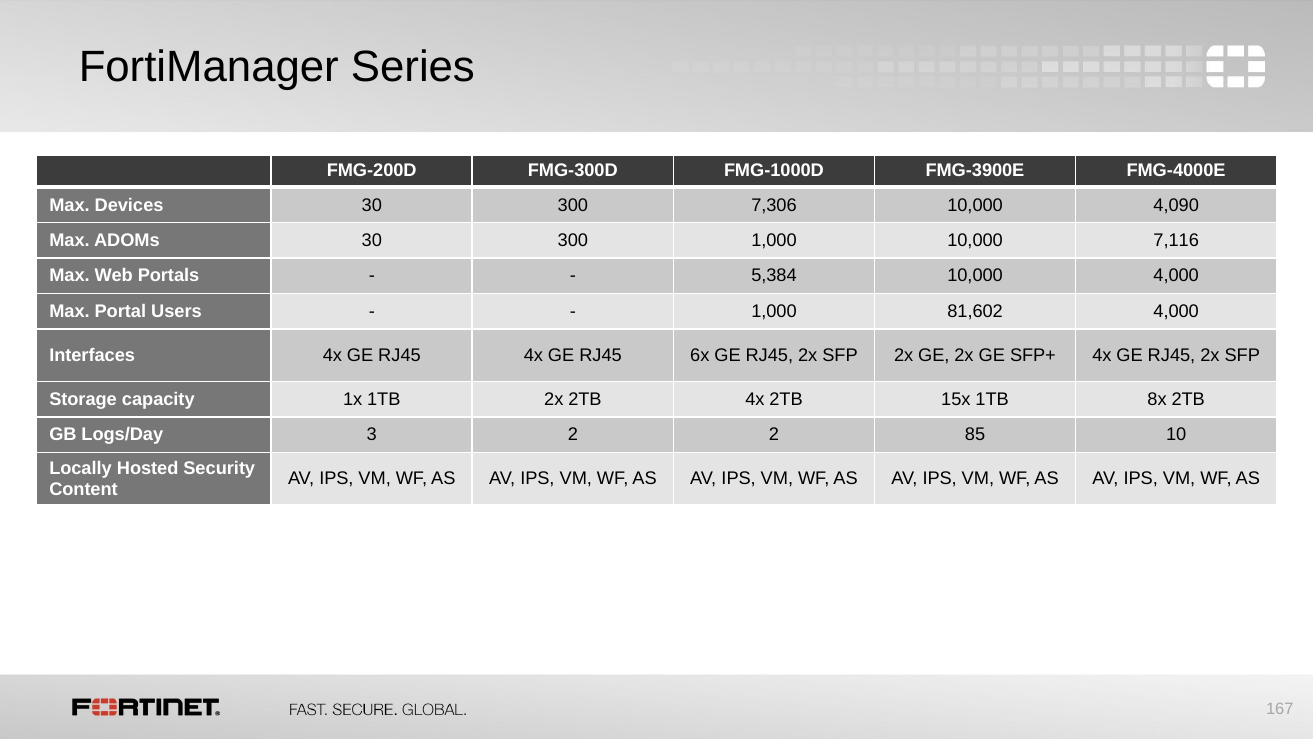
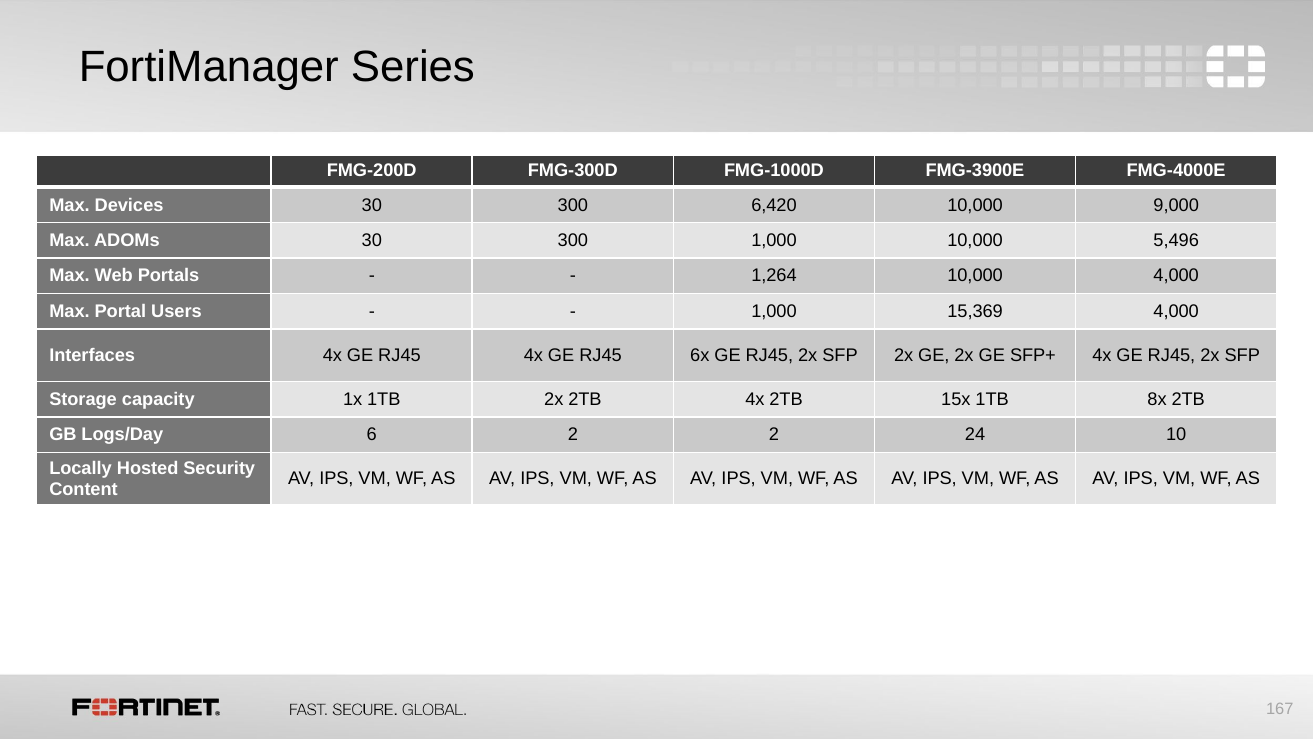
7,306: 7,306 -> 6,420 (774, 205)
4,090: 4,090 -> 9,000 (1176, 205)
7,116: 7,116 -> 5,496 (1176, 240)
5,384: 5,384 -> 1,264 (774, 276)
81,602: 81,602 -> 15,369 (975, 311)
3: 3 -> 6 (372, 435)
85: 85 -> 24 (975, 435)
